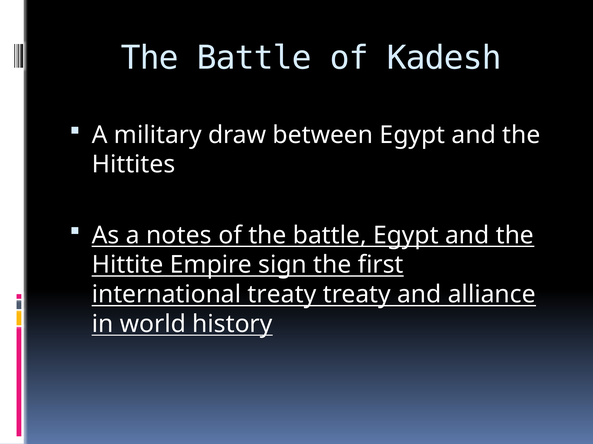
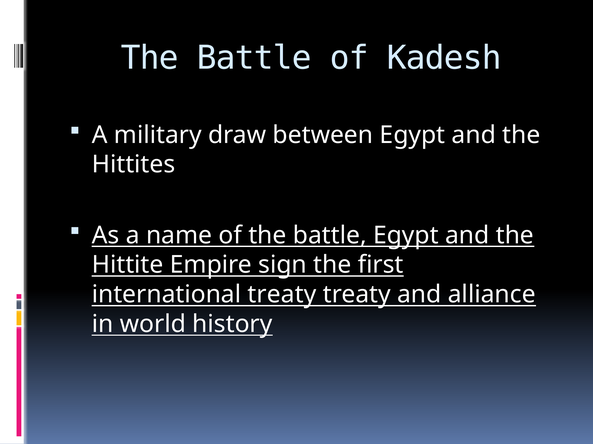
notes: notes -> name (179, 236)
